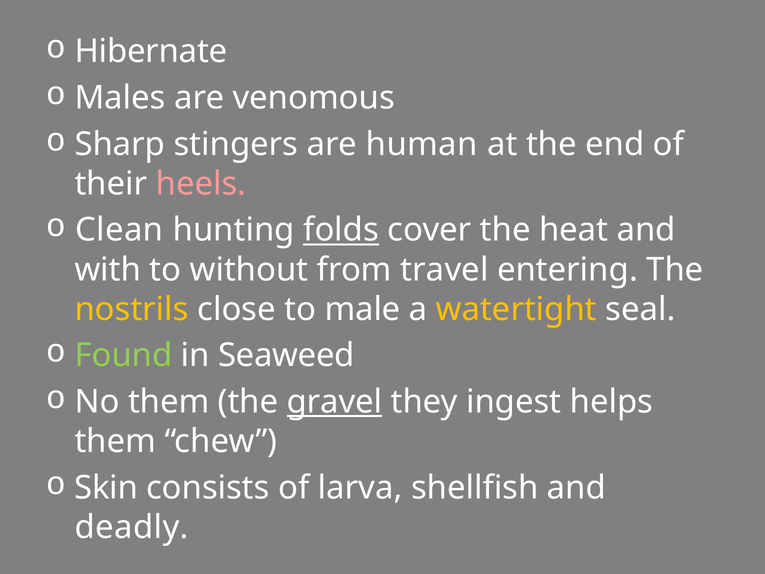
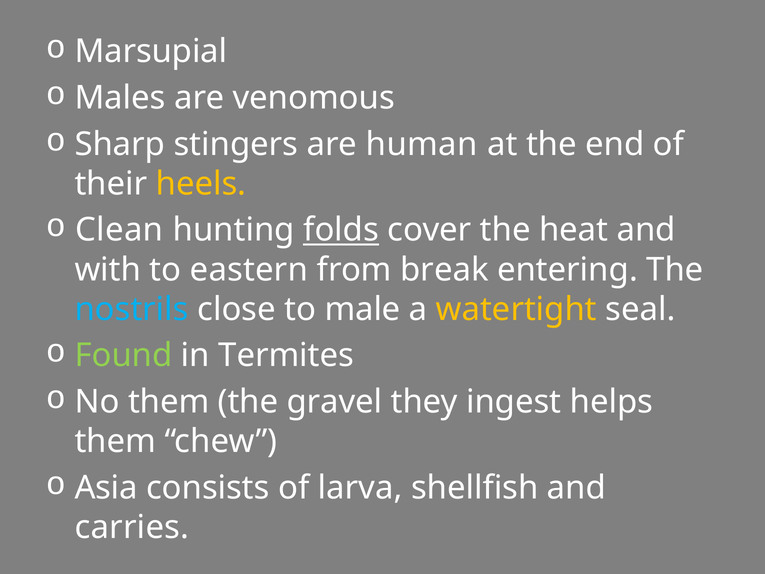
Hibernate: Hibernate -> Marsupial (151, 51)
heels colour: pink -> yellow (201, 184)
without: without -> eastern (249, 270)
travel: travel -> break (444, 270)
nostrils colour: yellow -> light blue (132, 309)
Seaweed: Seaweed -> Termites (286, 355)
gravel underline: present -> none (335, 402)
Skin: Skin -> Asia (106, 488)
deadly: deadly -> carries (132, 527)
